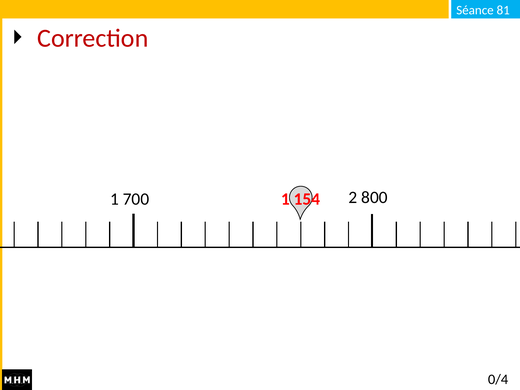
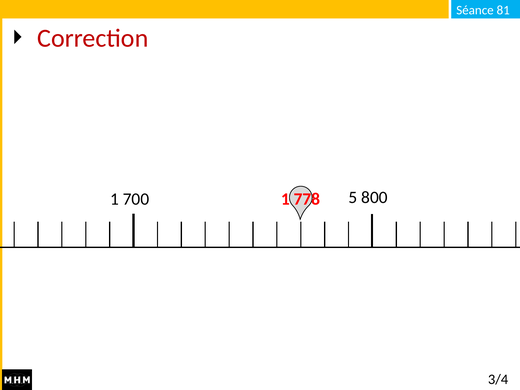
154: 154 -> 778 (307, 199)
2: 2 -> 5 (353, 198)
0/4: 0/4 -> 3/4 (498, 379)
